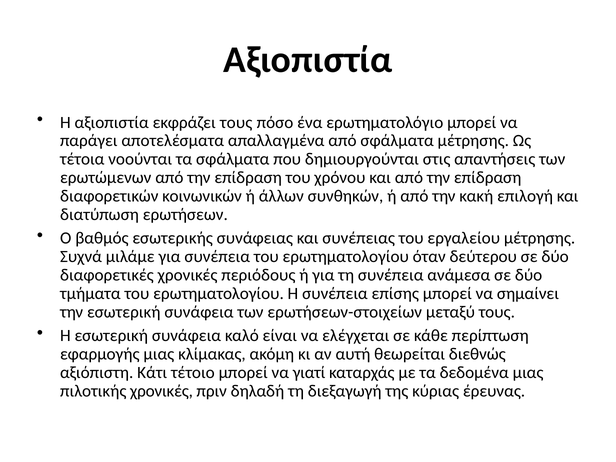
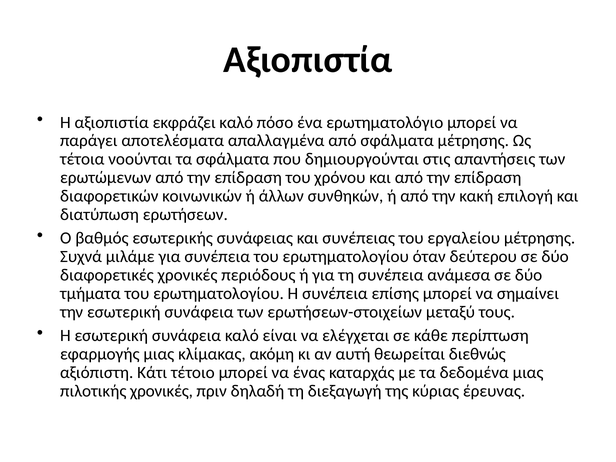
εκφράζει τους: τους -> καλό (236, 122)
γιατί: γιατί -> ένας (309, 372)
